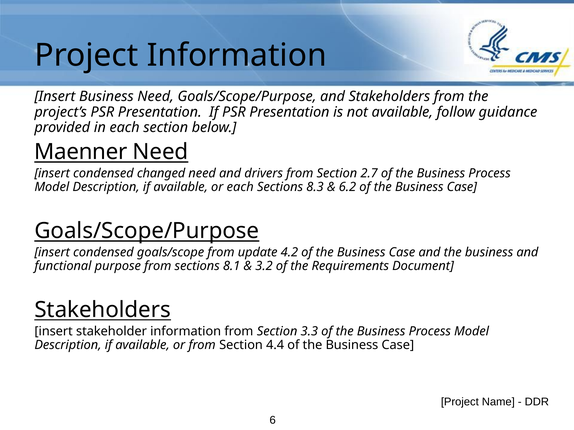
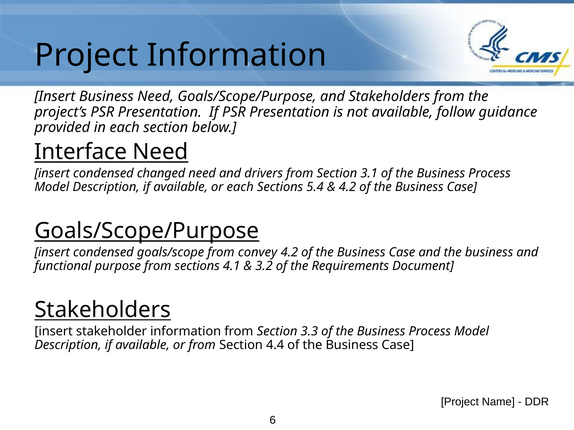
Maenner: Maenner -> Interface (81, 152)
2.7: 2.7 -> 3.1 (369, 173)
8.3: 8.3 -> 5.4 (315, 187)
6.2: 6.2 -> 4.2 (347, 187)
update: update -> convey (258, 252)
8.1: 8.1 -> 4.1 (232, 266)
